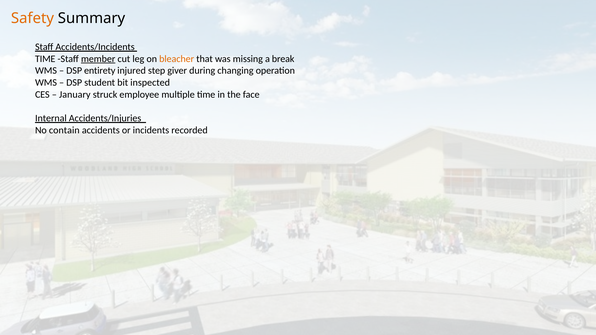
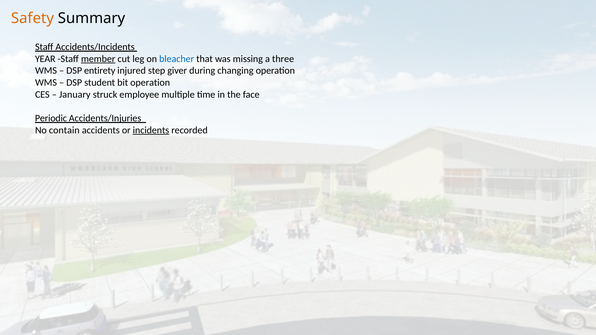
TIME: TIME -> YEAR (45, 59)
bleacher colour: orange -> blue (177, 59)
break: break -> three (283, 59)
bit inspected: inspected -> operation (150, 83)
Internal: Internal -> Periodic (51, 118)
incidents underline: none -> present (151, 130)
